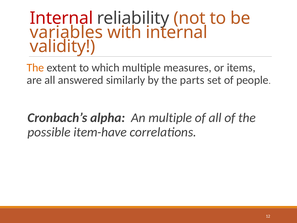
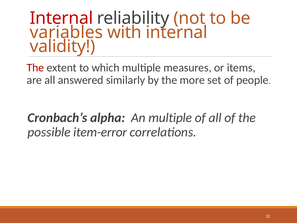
The colour: orange -> red (35, 68)
parts: parts -> more (192, 80)
item-have: item-have -> item-error (100, 132)
